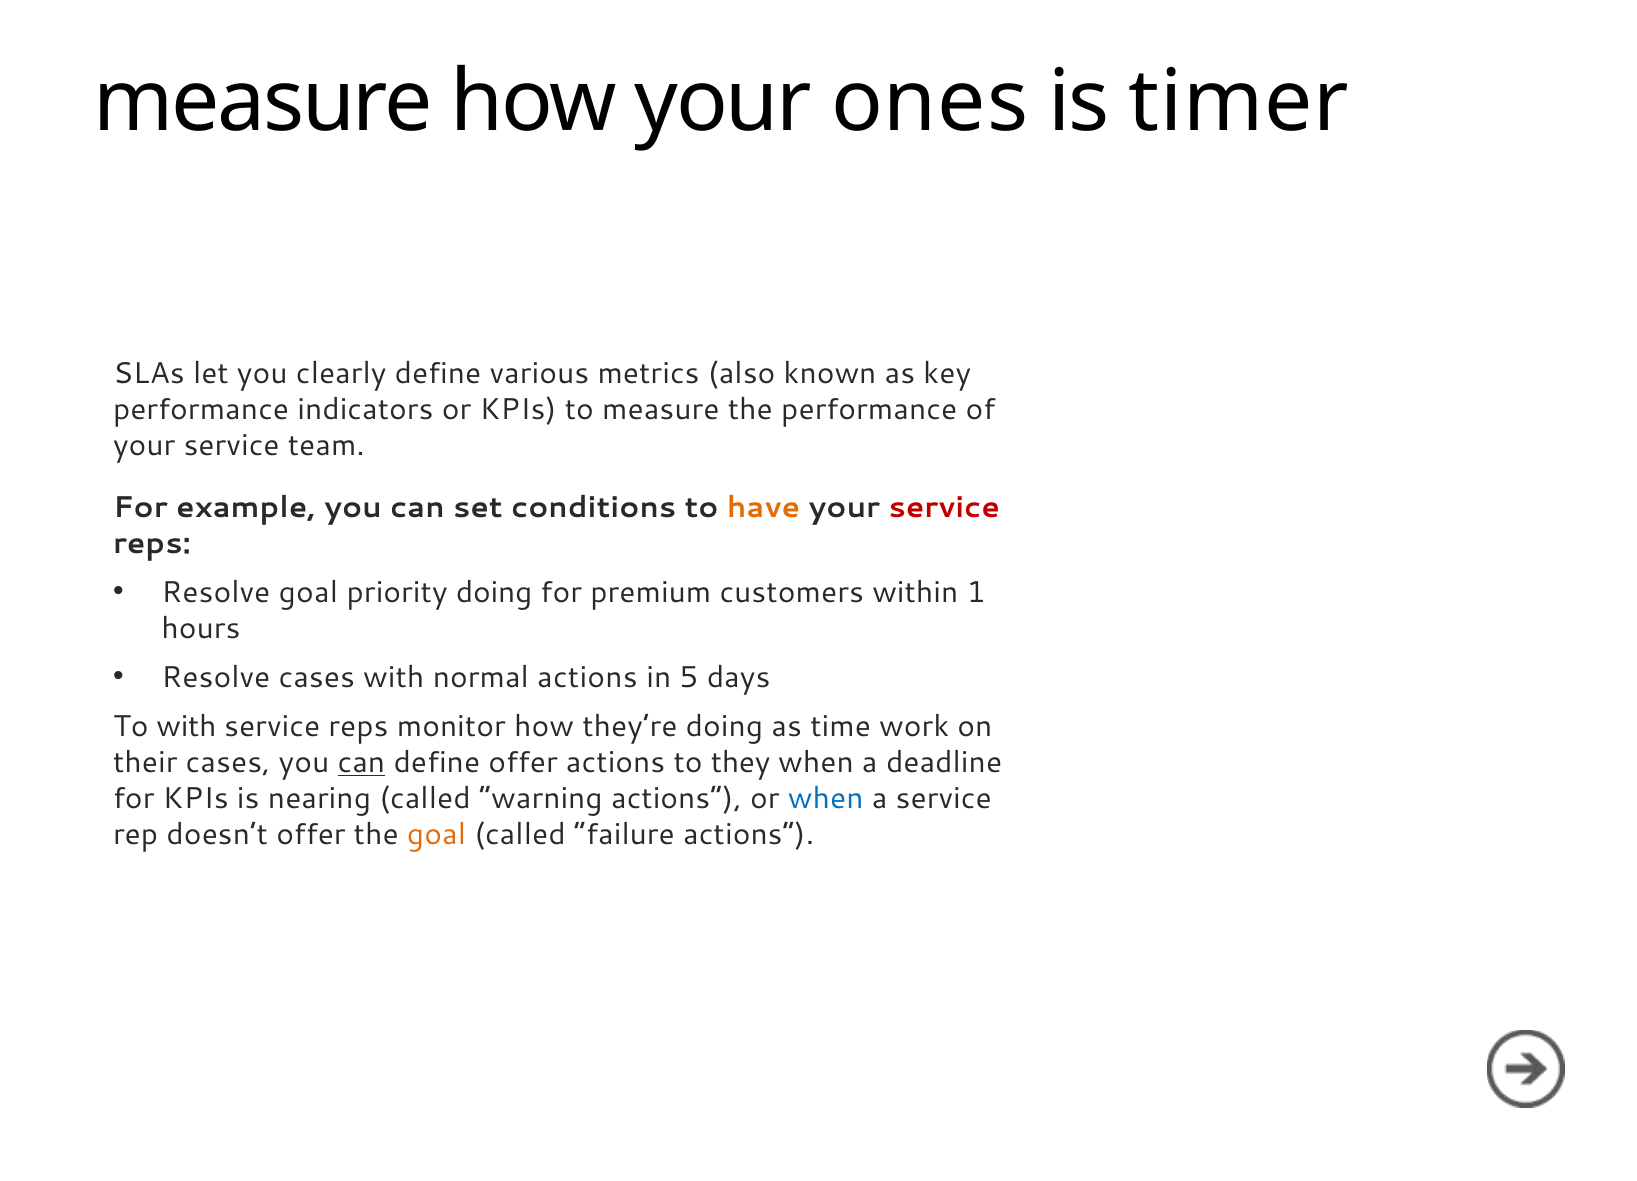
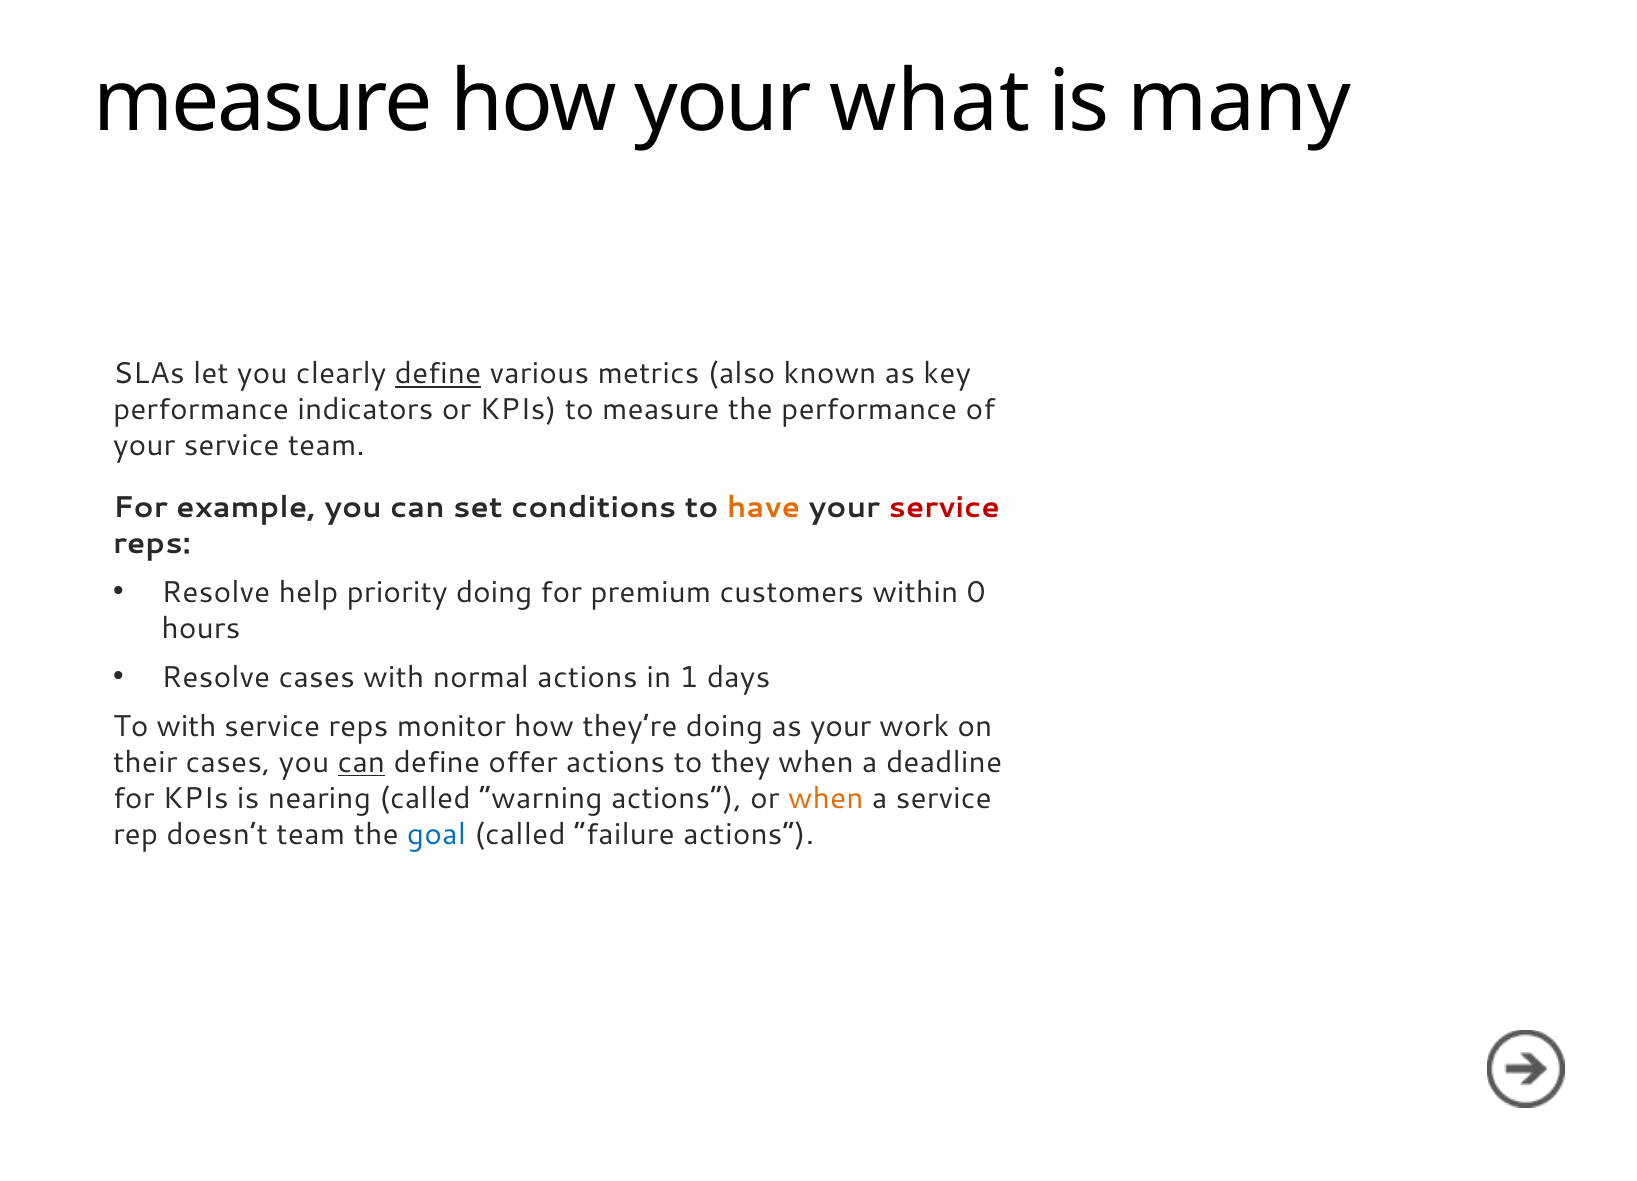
ones: ones -> what (930, 102)
timer: timer -> many (1239, 102)
define underline: none -> present (438, 374)
Resolve goal: goal -> help (308, 593)
1: 1 -> 0 (976, 593)
5: 5 -> 1 (689, 678)
as time: time -> your (841, 727)
when colour: blue -> orange (826, 799)
doesn’t offer: offer -> team (311, 835)
goal colour: orange -> blue (436, 835)
